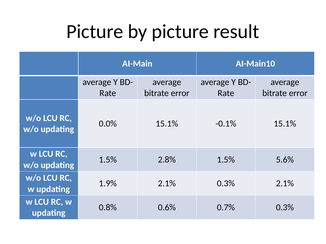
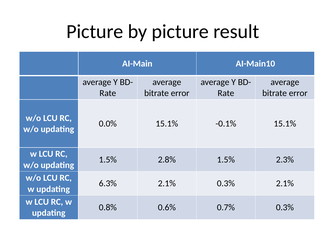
5.6%: 5.6% -> 2.3% (285, 160)
1.9%: 1.9% -> 6.3% (108, 184)
